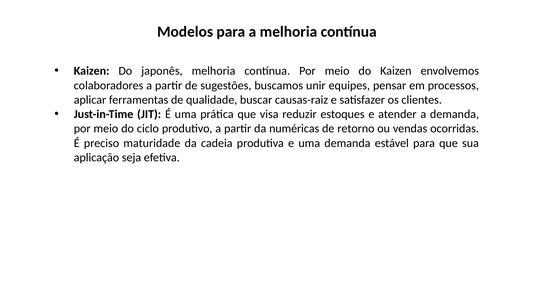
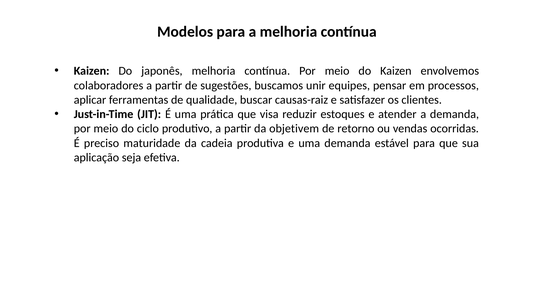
numéricas: numéricas -> objetivem (294, 128)
